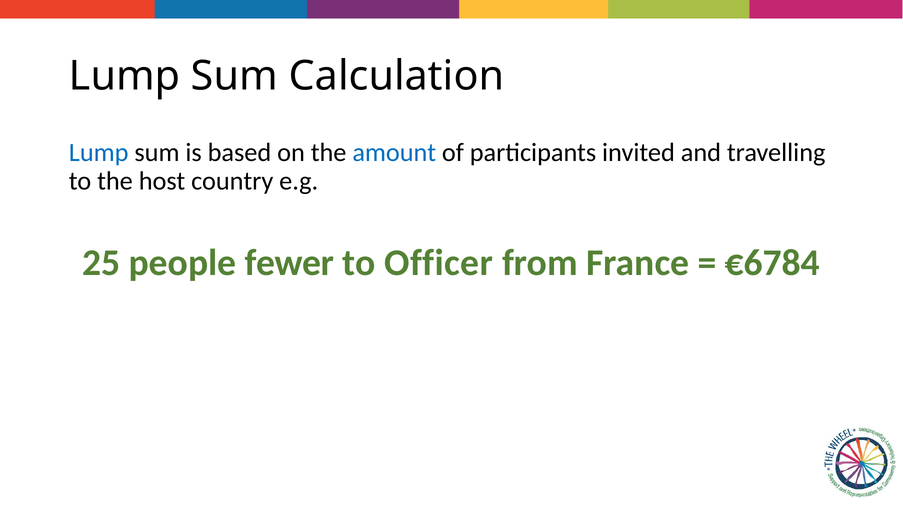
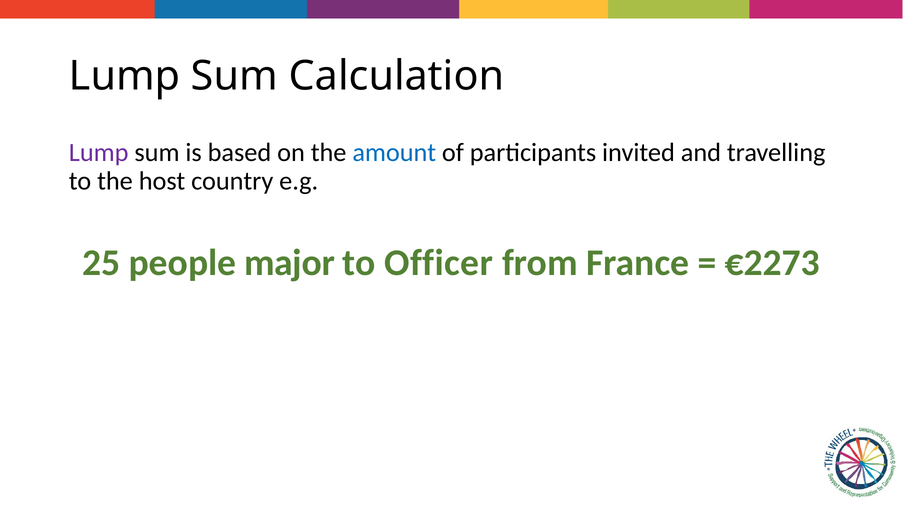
Lump colour: blue -> purple (99, 153)
fewer: fewer -> major (290, 263)
€6784: €6784 -> €2273 (772, 263)
